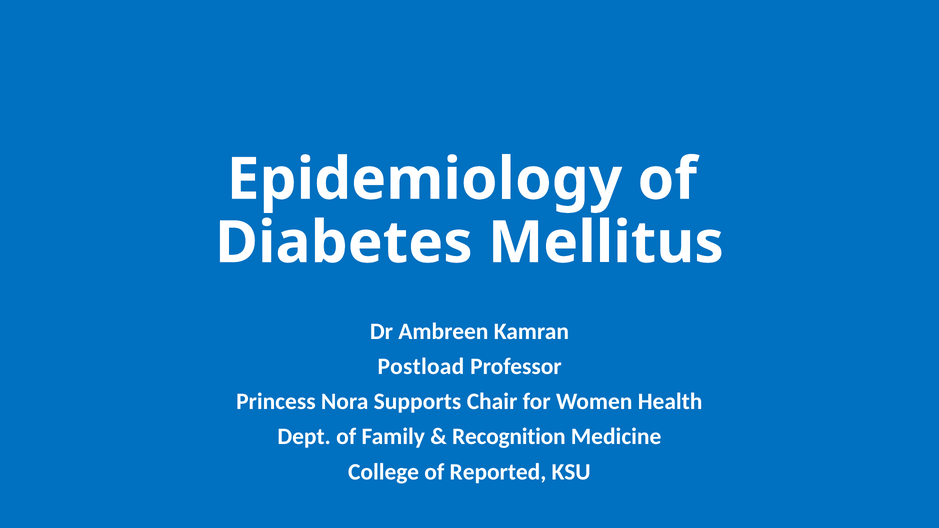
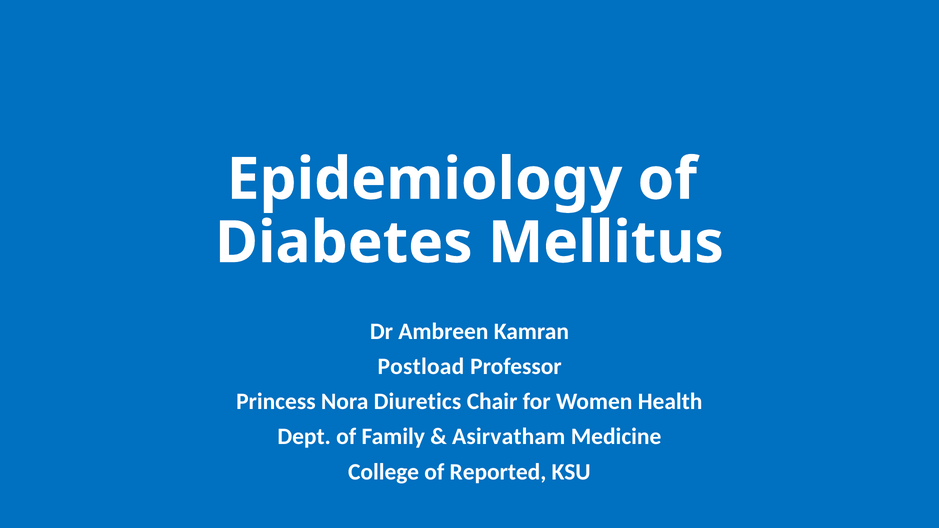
Supports: Supports -> Diuretics (417, 402)
Recognition: Recognition -> Asirvatham (509, 437)
